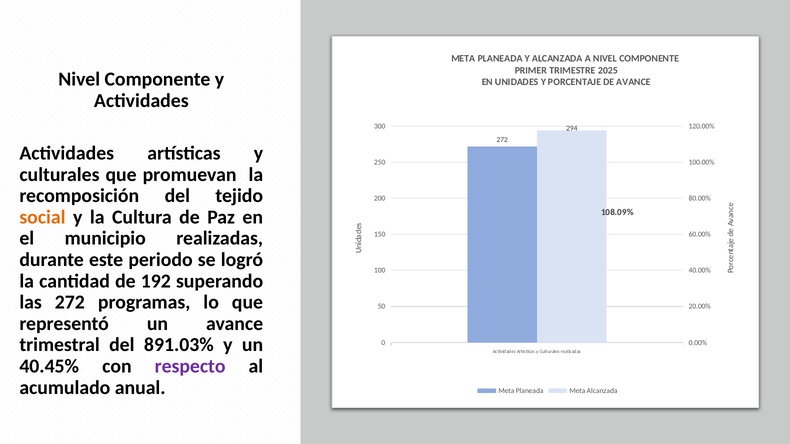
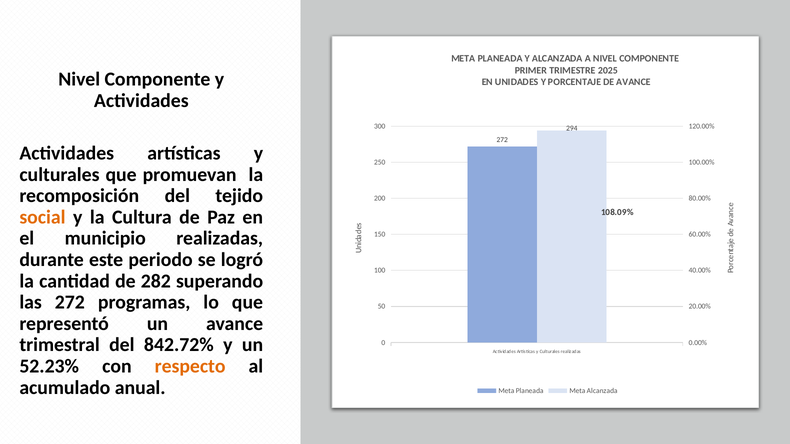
192: 192 -> 282 (156, 281)
891.03%: 891.03% -> 842.72% (179, 345)
40.45%: 40.45% -> 52.23% (49, 367)
respecto colour: purple -> orange (190, 367)
